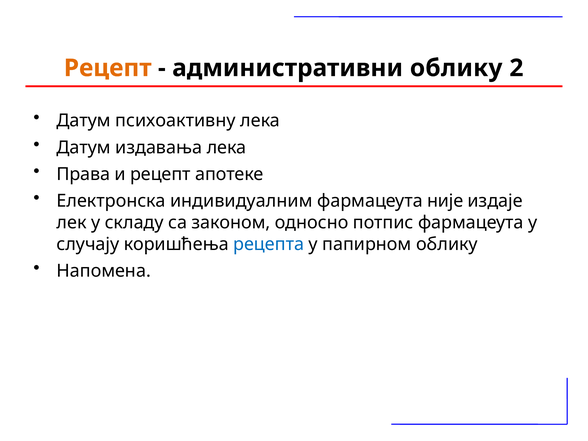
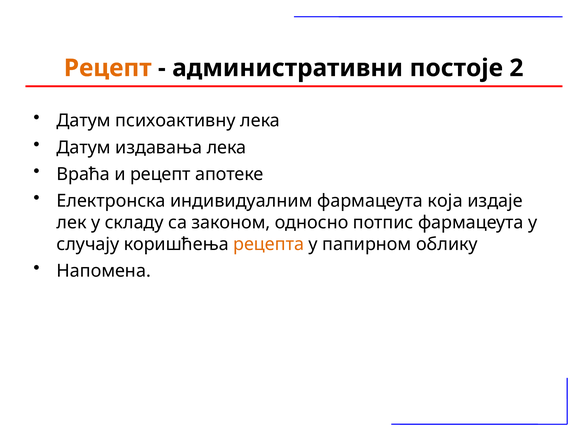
административни облику: облику -> постоје (456, 68)
Права: Права -> Враћа (83, 174)
није: није -> која (445, 201)
рецепта colour: blue -> orange (269, 244)
